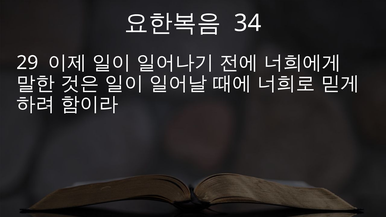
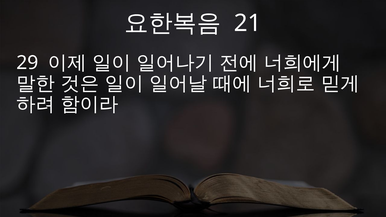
34: 34 -> 21 (248, 23)
